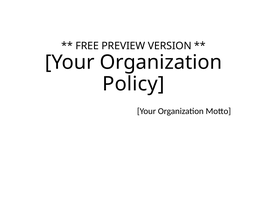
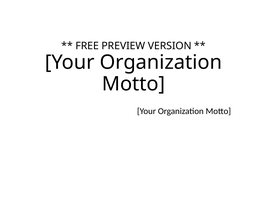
Policy: Policy -> Motto (134, 84)
